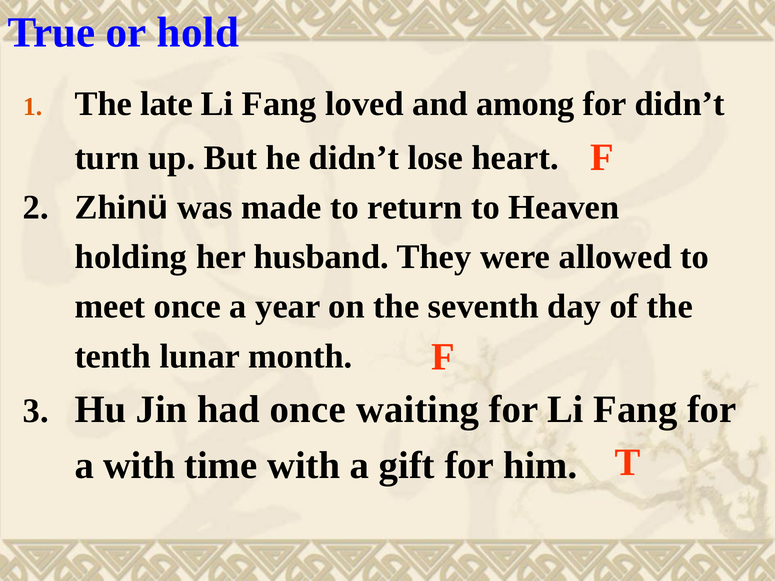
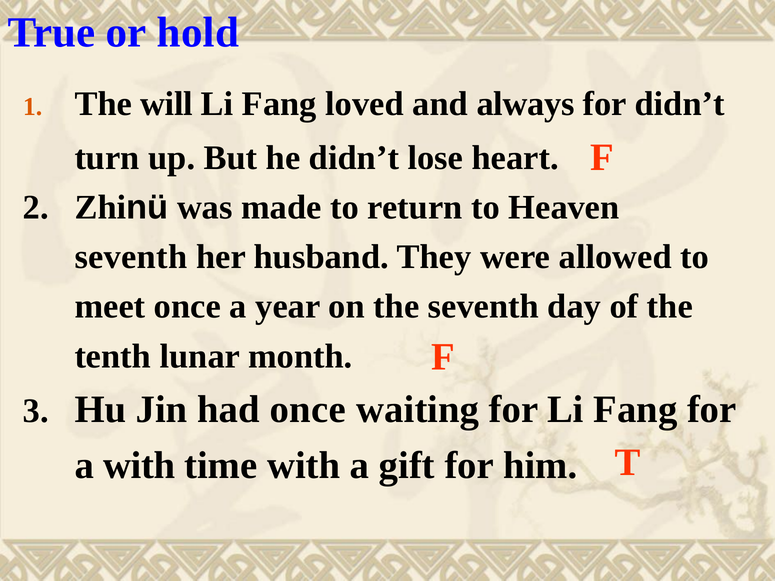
late: late -> will (167, 104)
among: among -> always (525, 104)
holding: holding -> seventh (131, 257)
